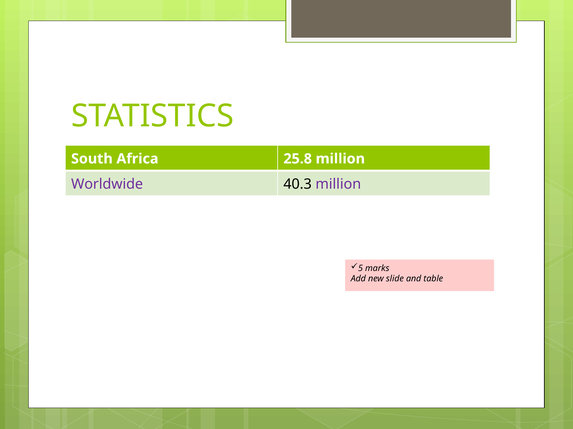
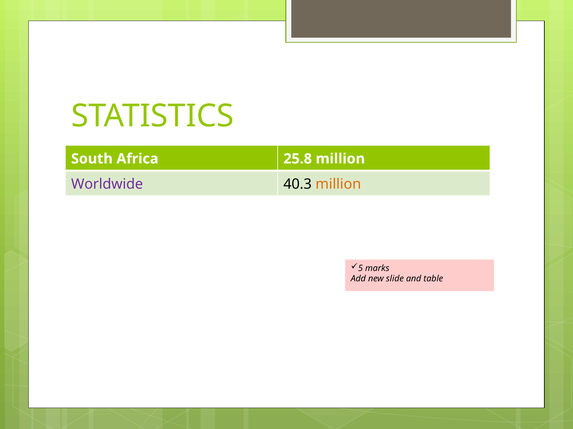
million colour: purple -> orange (338, 184)
